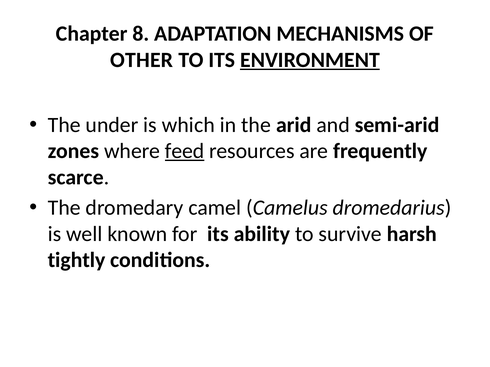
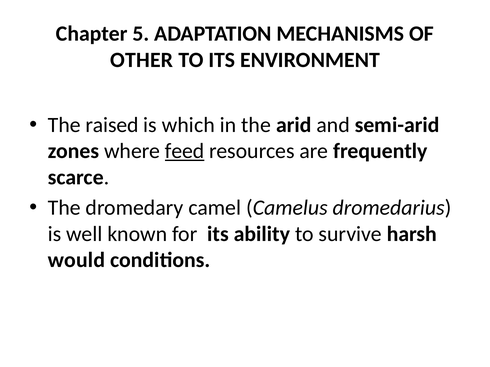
8: 8 -> 5 (141, 34)
ENVIRONMENT underline: present -> none (310, 60)
under: under -> raised (112, 125)
tightly: tightly -> would (76, 260)
